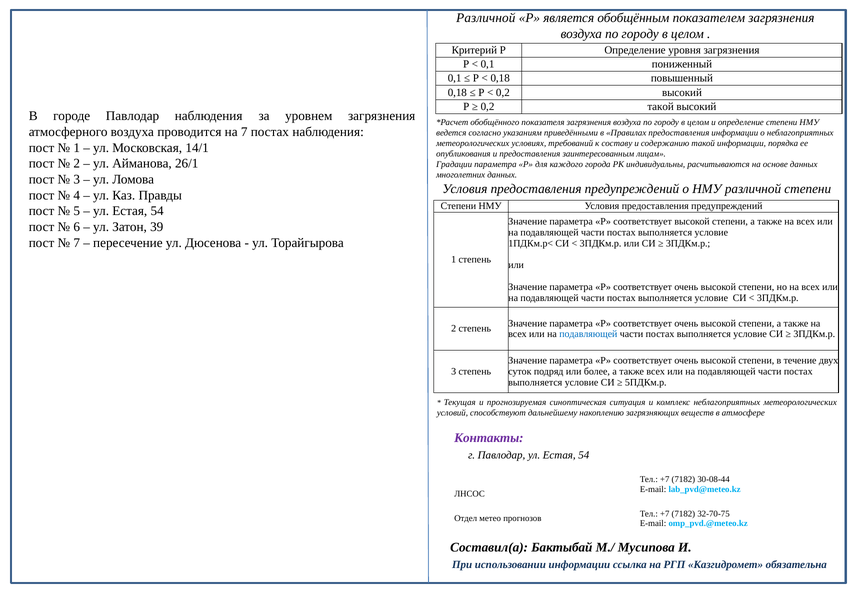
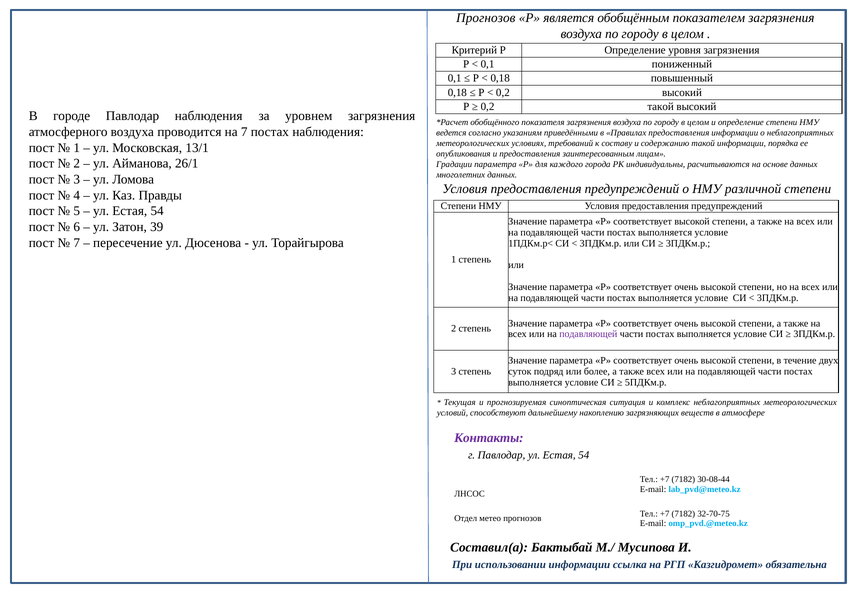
Различной: Различной -> Прогнозов (486, 18)
14/1: 14/1 -> 13/1 (197, 148)
подавляющей colour: blue -> purple (588, 334)
